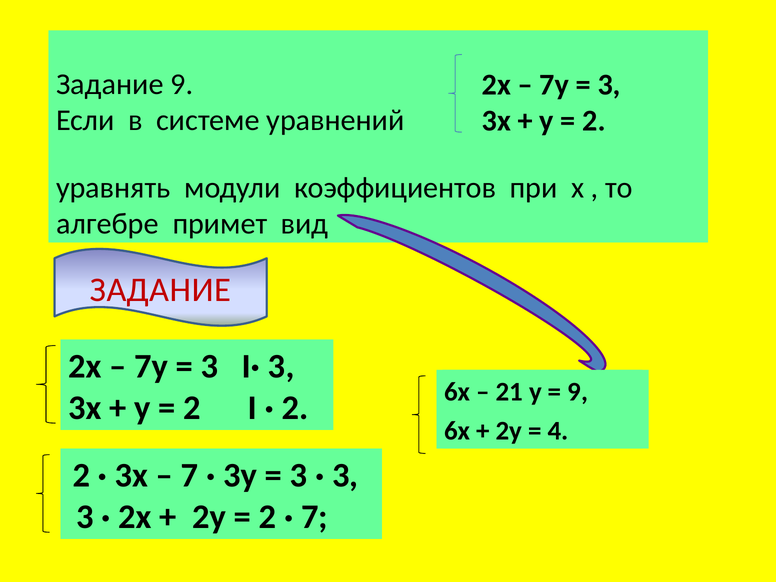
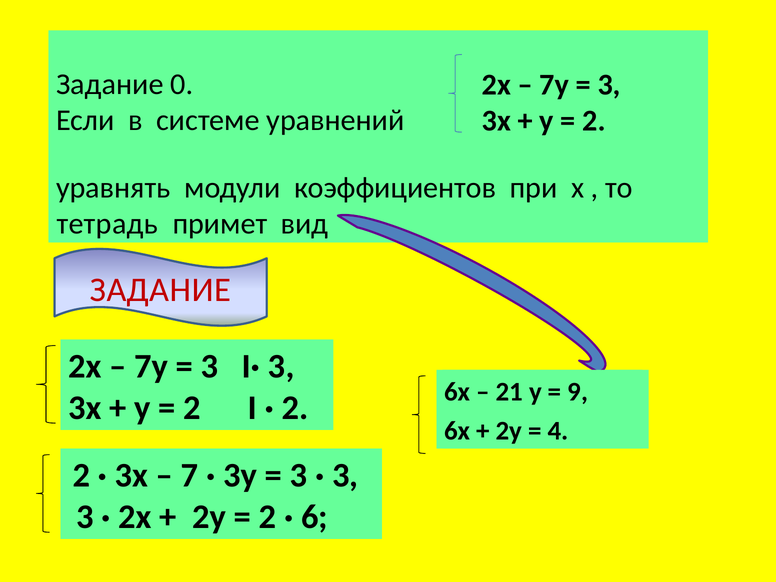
Задание 9: 9 -> 0 (182, 84)
алгебре: алгебре -> тетрадь (107, 224)
7: 7 -> 6 (315, 517)
